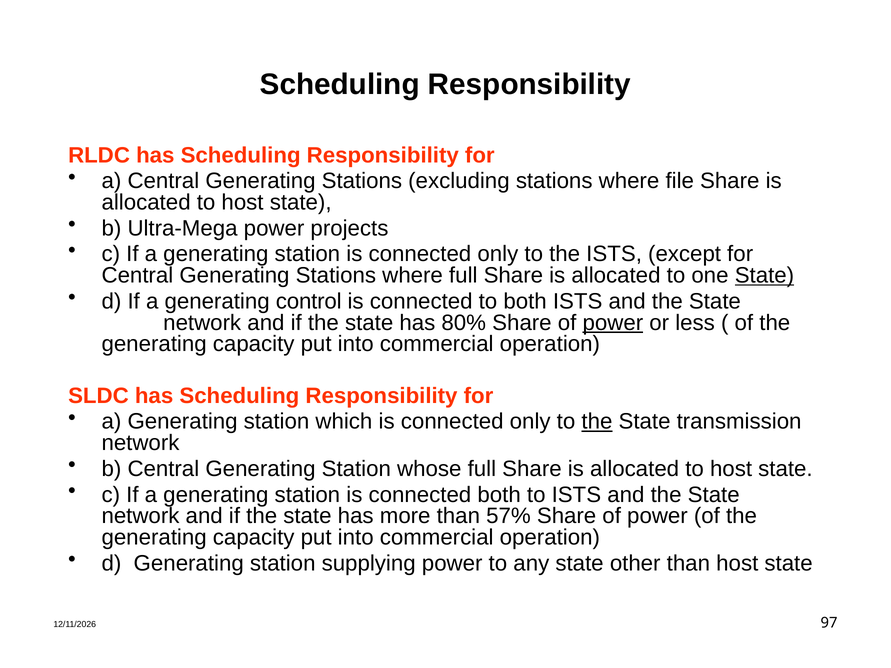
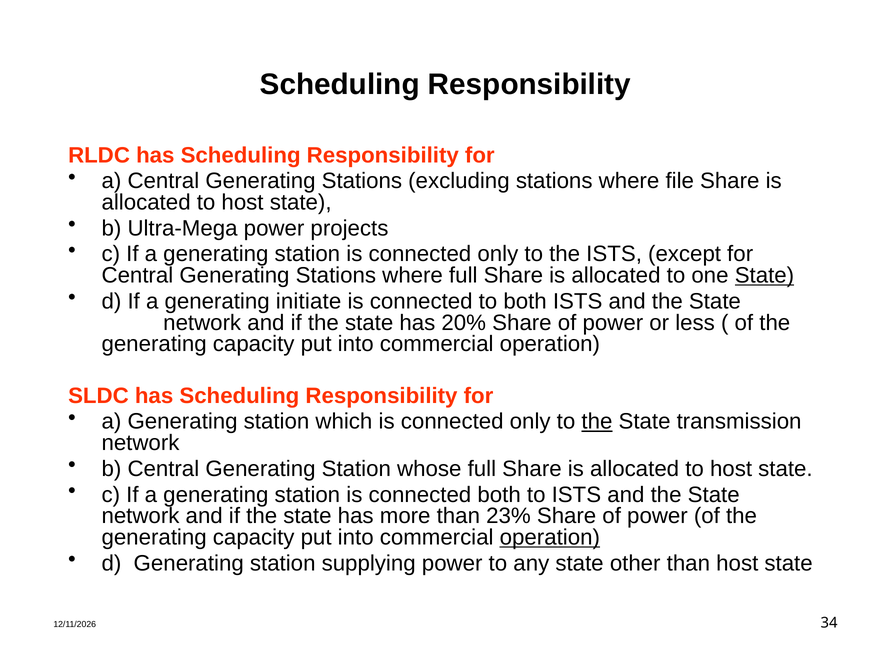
control: control -> initiate (309, 301)
80%: 80% -> 20% (464, 323)
power underline: present -> none (613, 323)
57%: 57% -> 23% (508, 516)
operation underline: none -> present (550, 538)
97: 97 -> 34 (829, 623)
